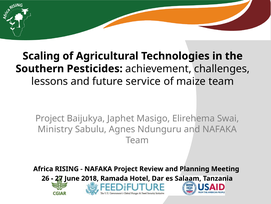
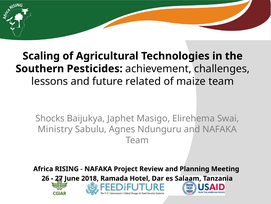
service: service -> related (143, 81)
Project: Project -> Shocks (50, 118)
